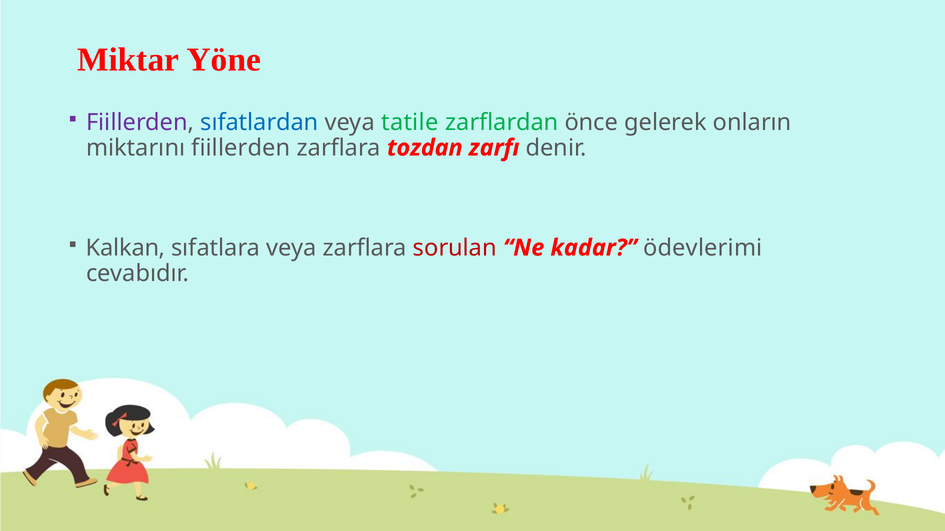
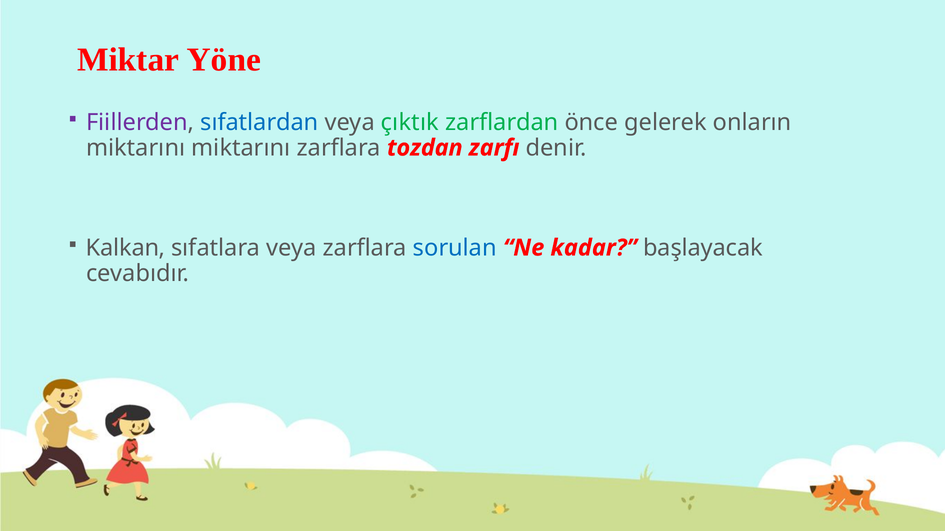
tatile: tatile -> çıktık (410, 122)
miktarını fiillerden: fiillerden -> miktarını (241, 148)
sorulan colour: red -> blue (455, 248)
ödevlerimi: ödevlerimi -> başlayacak (703, 248)
